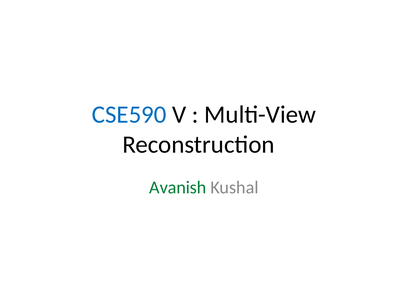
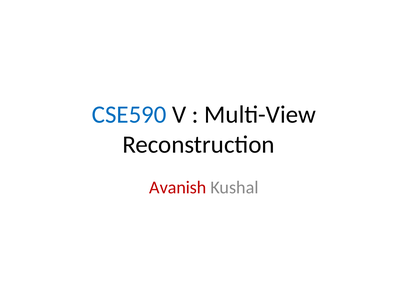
Avanish colour: green -> red (178, 188)
